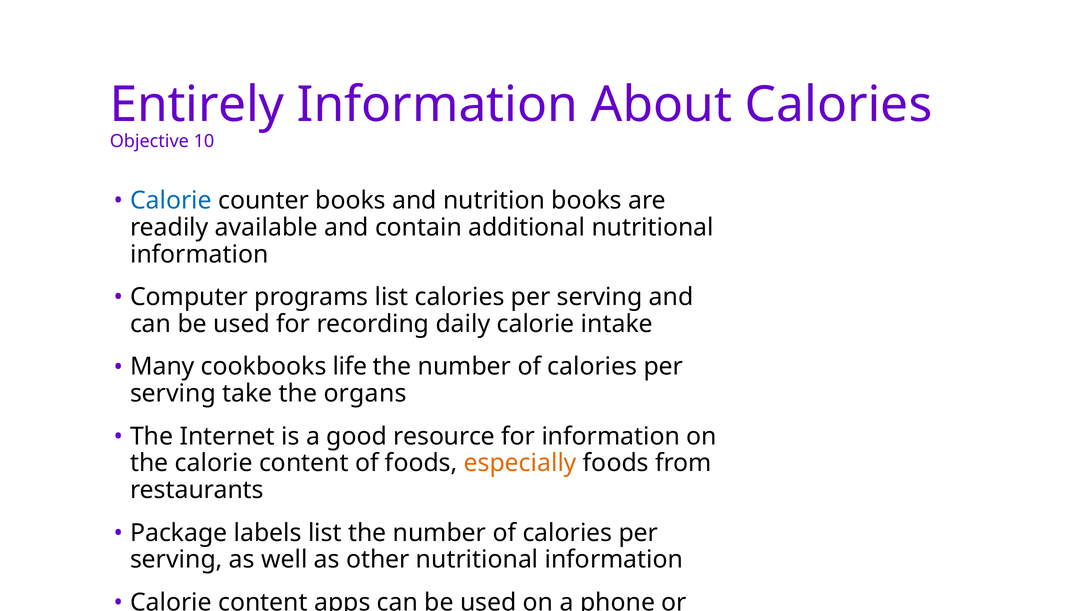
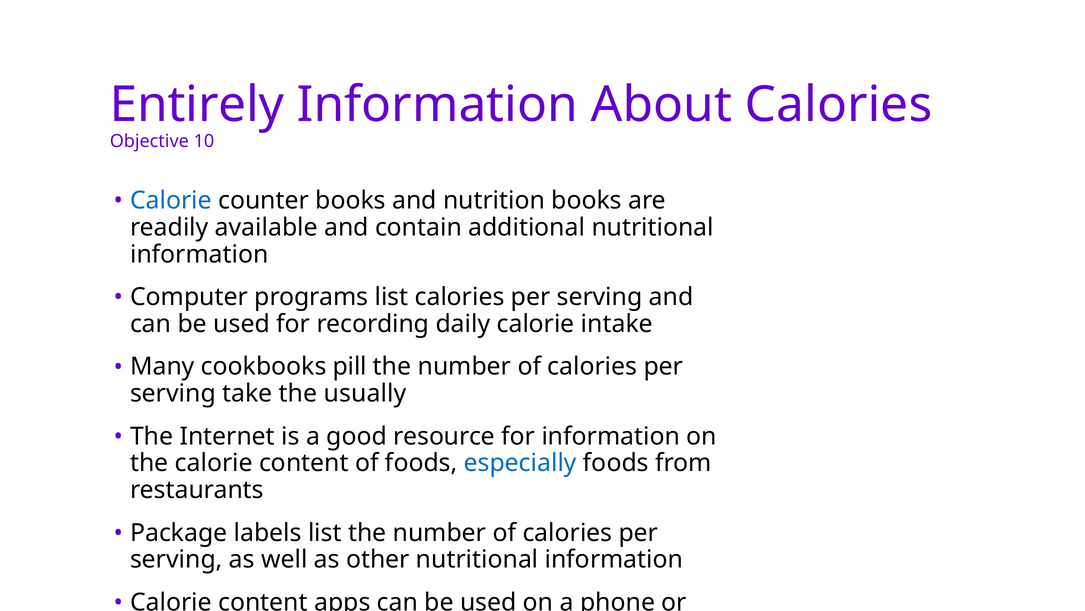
life: life -> pill (350, 366)
organs: organs -> usually (365, 393)
especially colour: orange -> blue (520, 463)
